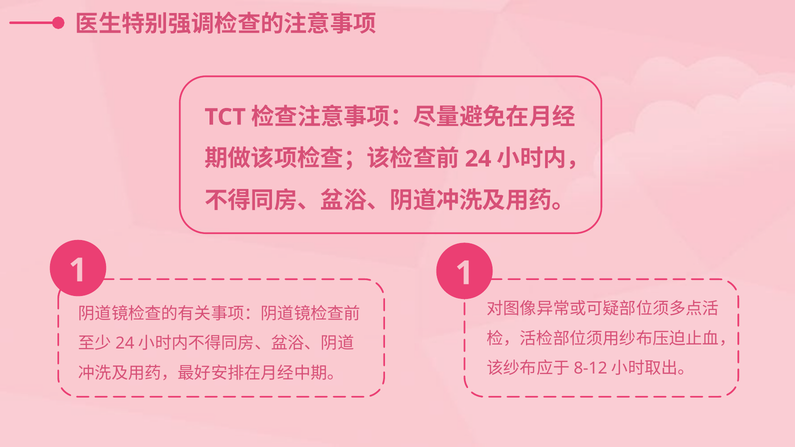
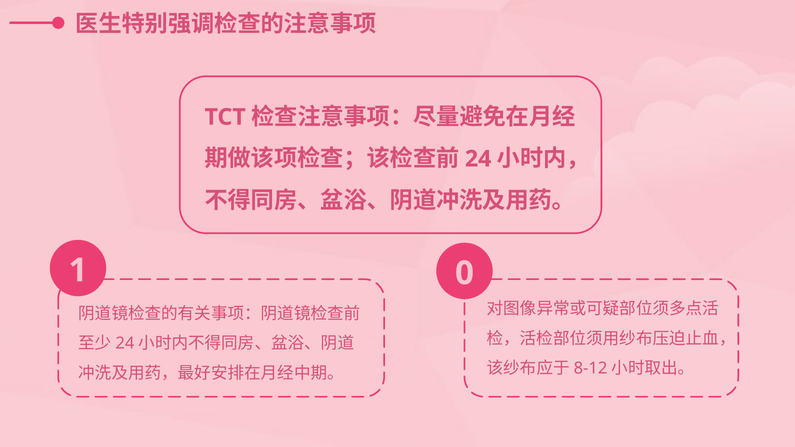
1 1: 1 -> 0 (464, 273)
